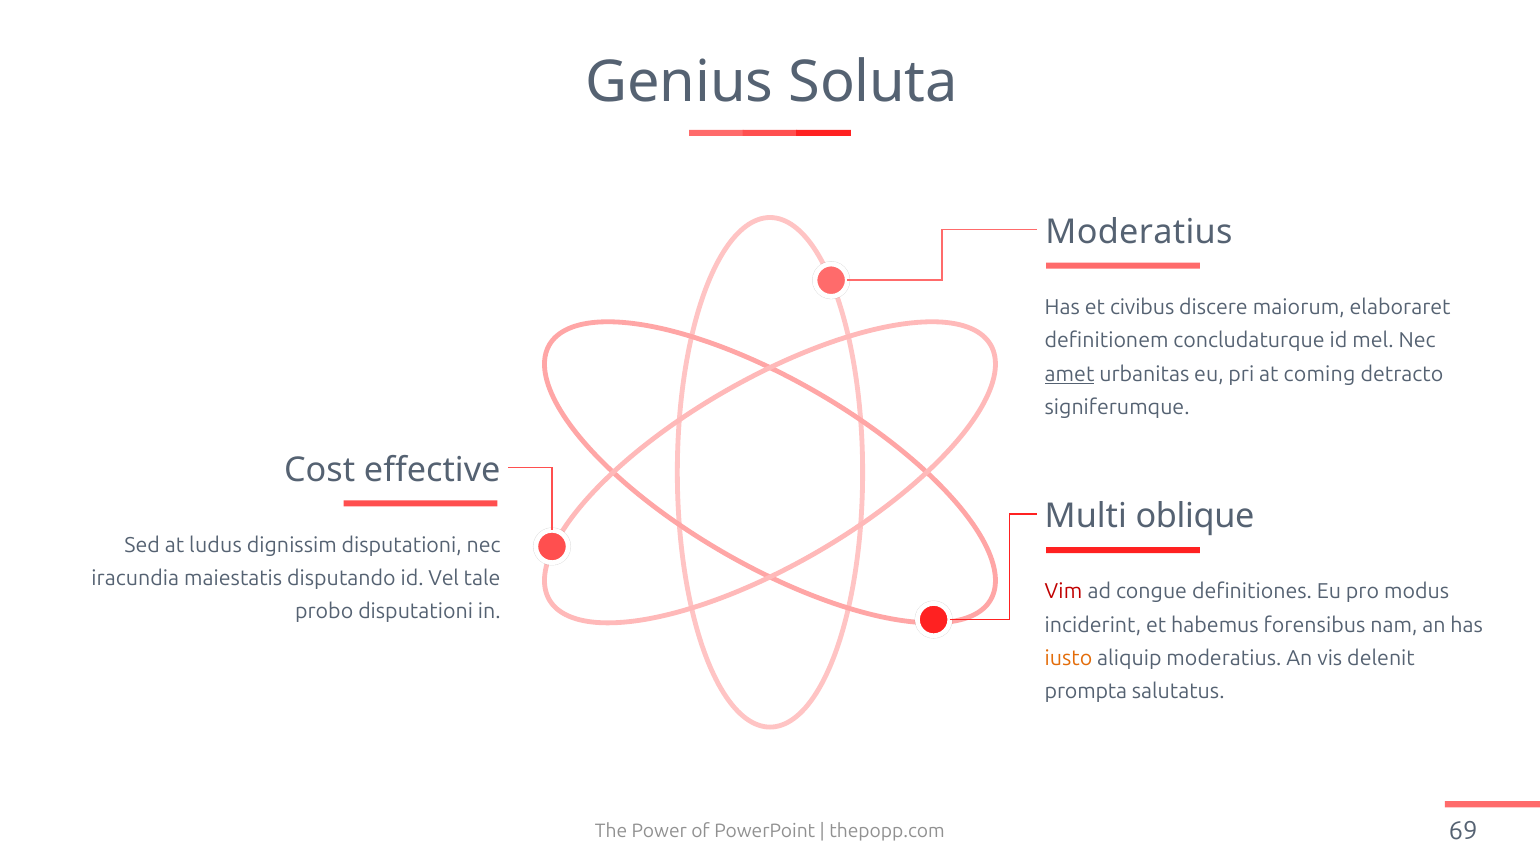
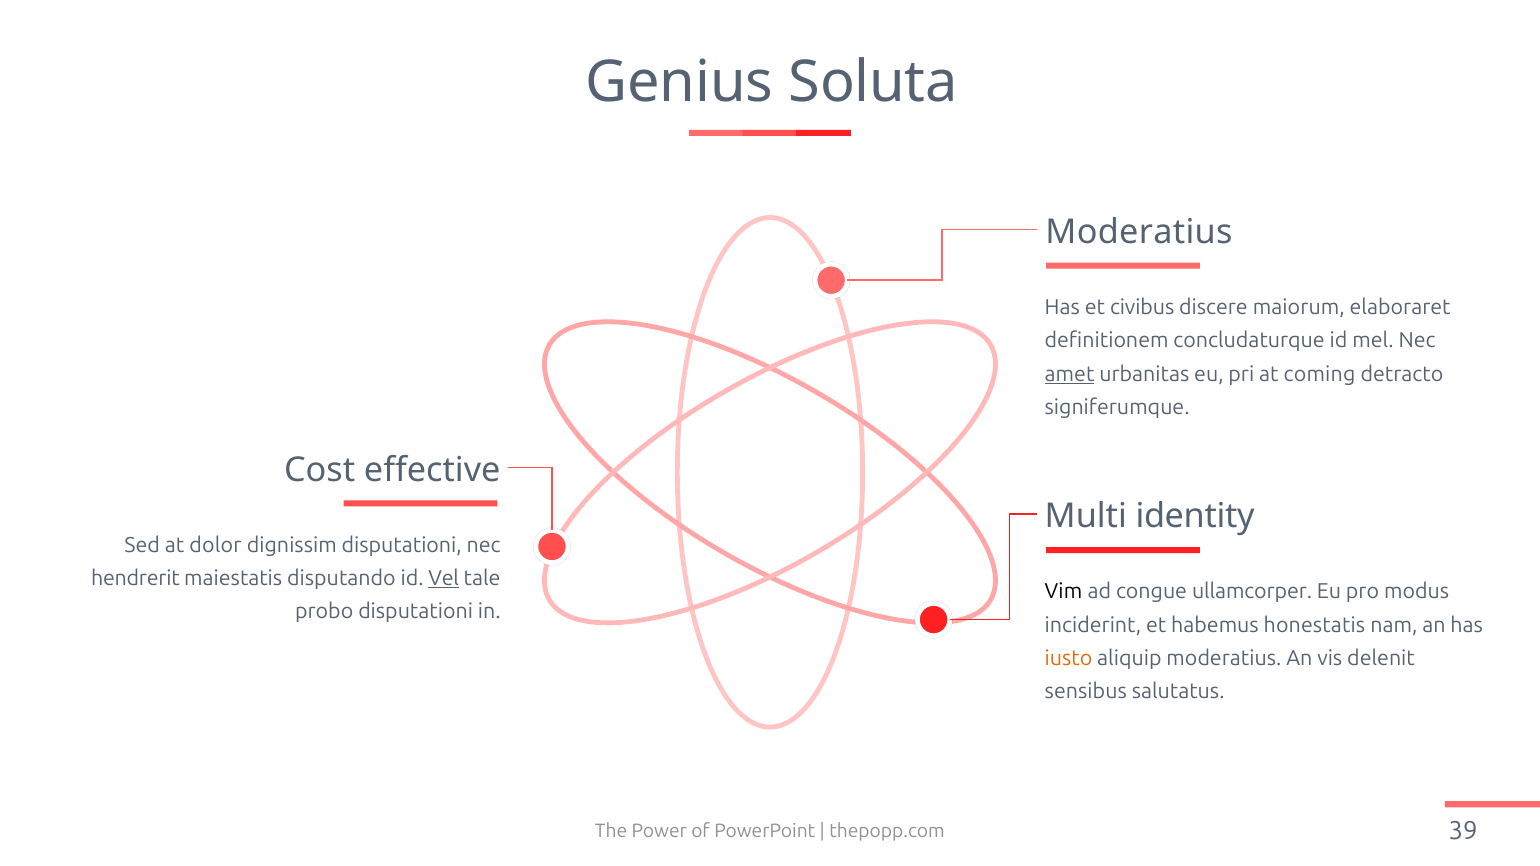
oblique: oblique -> identity (1195, 517)
ludus: ludus -> dolor (216, 545)
iracundia: iracundia -> hendrerit (135, 579)
Vel underline: none -> present (444, 579)
Vim colour: red -> black (1064, 592)
definitiones: definitiones -> ullamcorper (1252, 592)
forensibus: forensibus -> honestatis (1314, 625)
prompta: prompta -> sensibus (1086, 692)
69: 69 -> 39 (1463, 831)
